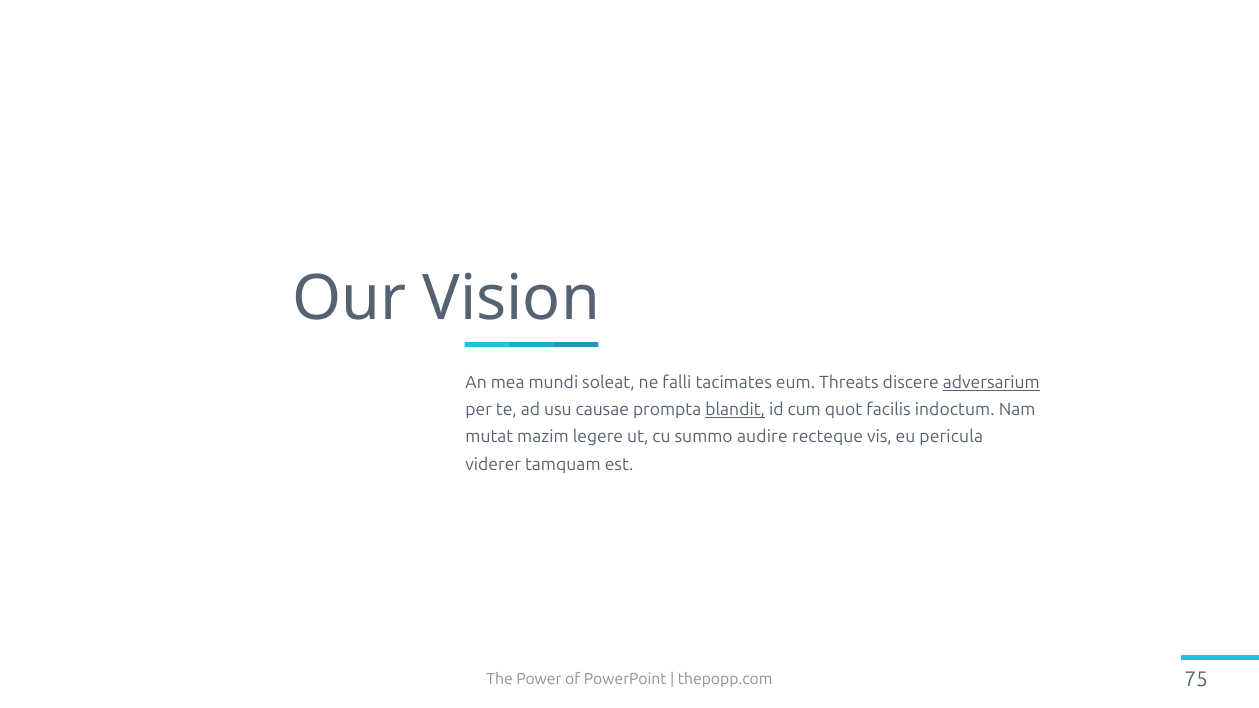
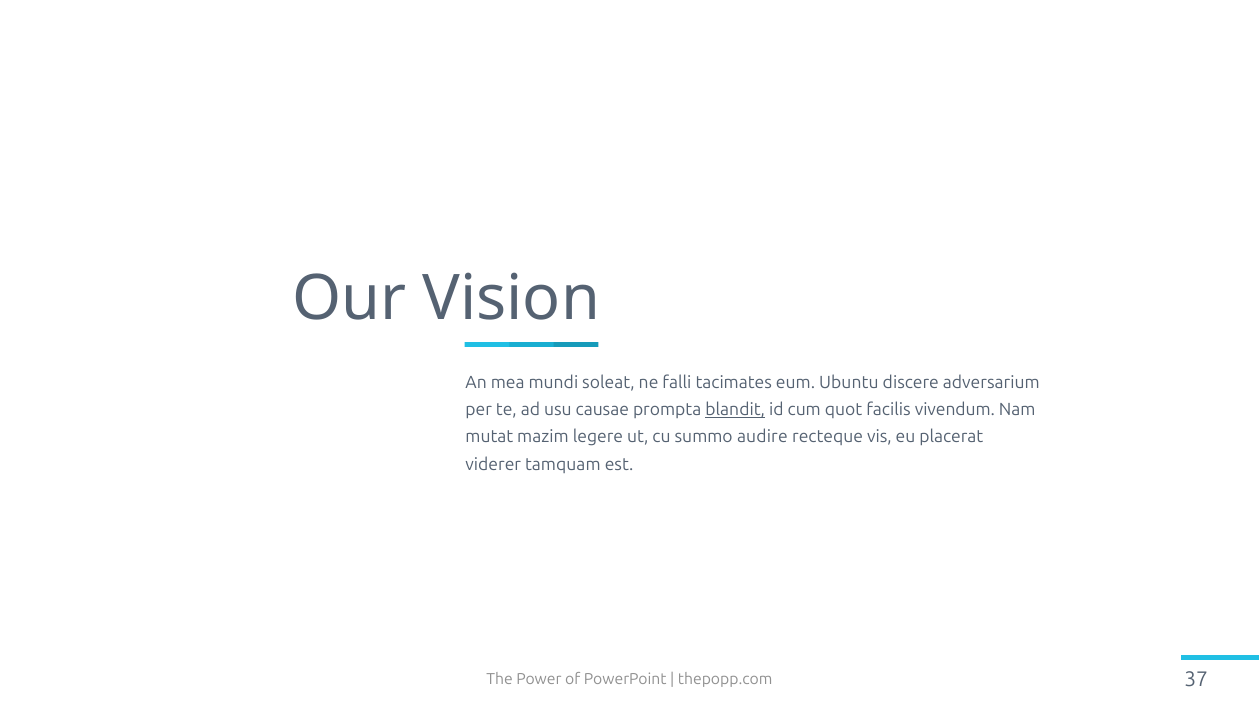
Threats: Threats -> Ubuntu (849, 383)
adversarium underline: present -> none (991, 383)
indoctum: indoctum -> vivendum (955, 410)
pericula: pericula -> placerat (951, 437)
75: 75 -> 37 (1196, 679)
